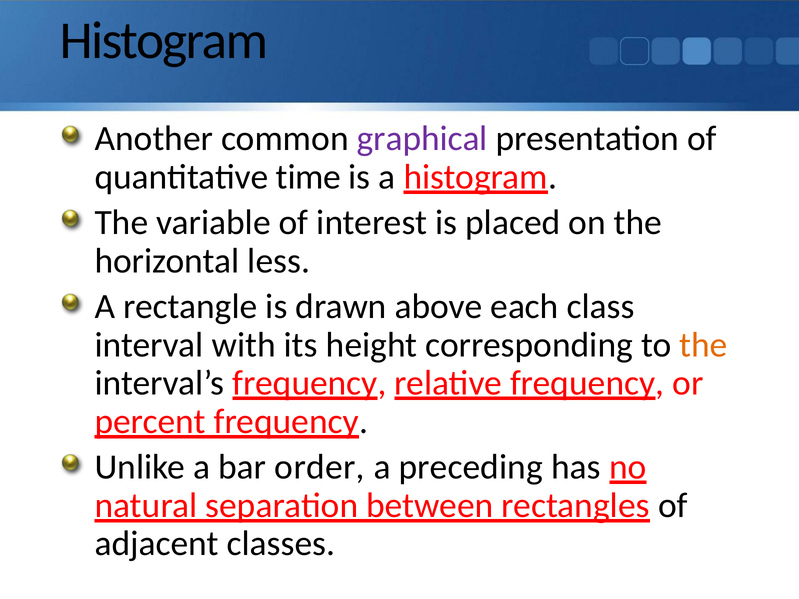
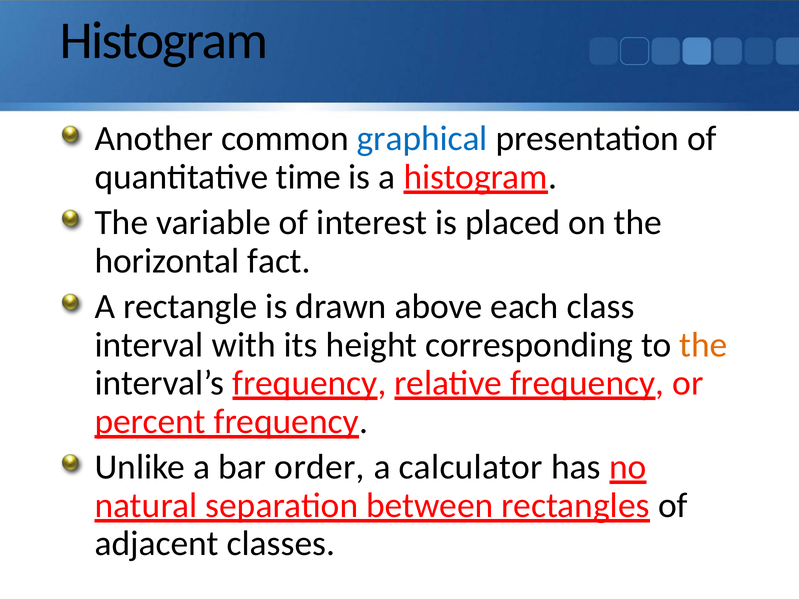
graphical colour: purple -> blue (422, 139)
less: less -> fact (279, 261)
preceding: preceding -> calculator (471, 467)
